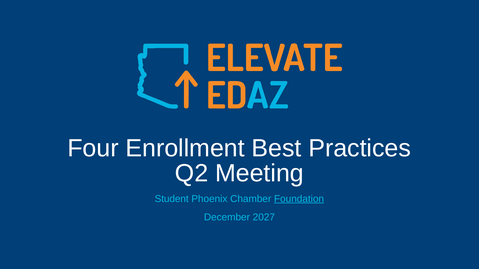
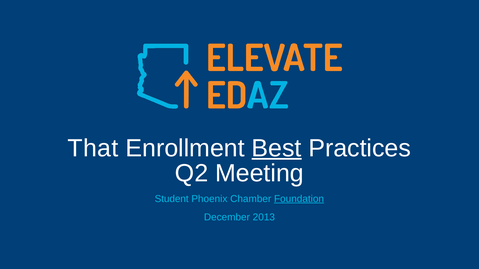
Four: Four -> That (93, 148)
Best underline: none -> present (277, 148)
2027: 2027 -> 2013 (264, 218)
